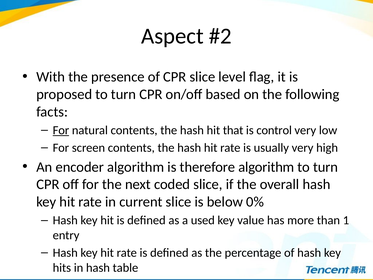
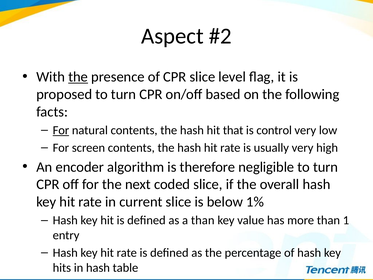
the underline: none -> present (78, 77)
therefore algorithm: algorithm -> negligible (266, 167)
0%: 0% -> 1% (255, 202)
a used: used -> than (203, 220)
